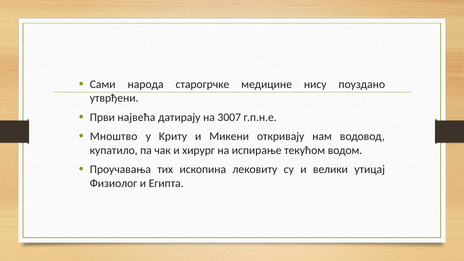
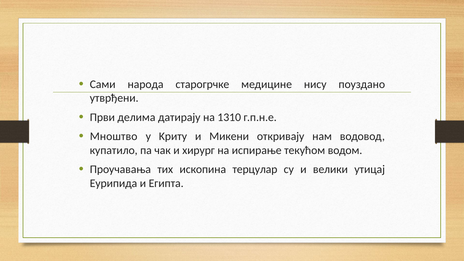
највећа: највећа -> делима (136, 117)
3007: 3007 -> 1310 (229, 117)
лековиту: лековиту -> терцулар (255, 169)
Физиолог: Физиолог -> Еурипида (113, 183)
